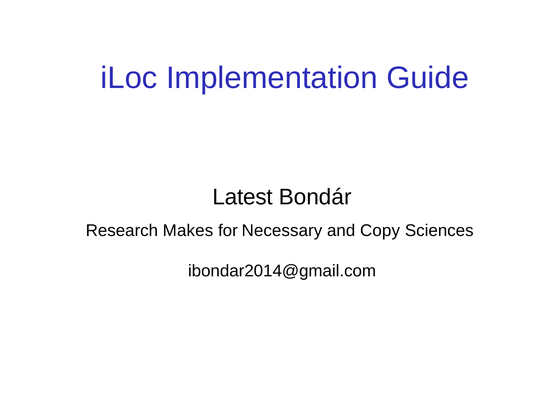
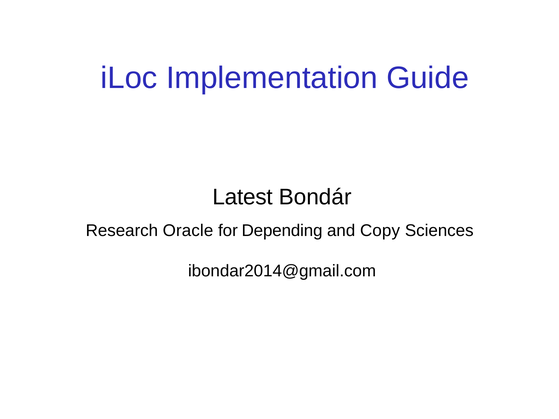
Makes: Makes -> Oracle (188, 231)
Necessary: Necessary -> Depending (282, 231)
